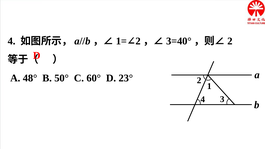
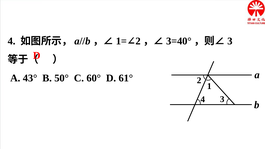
2: 2 -> 3 (230, 41)
48°: 48° -> 43° (30, 78)
23°: 23° -> 61° (126, 78)
